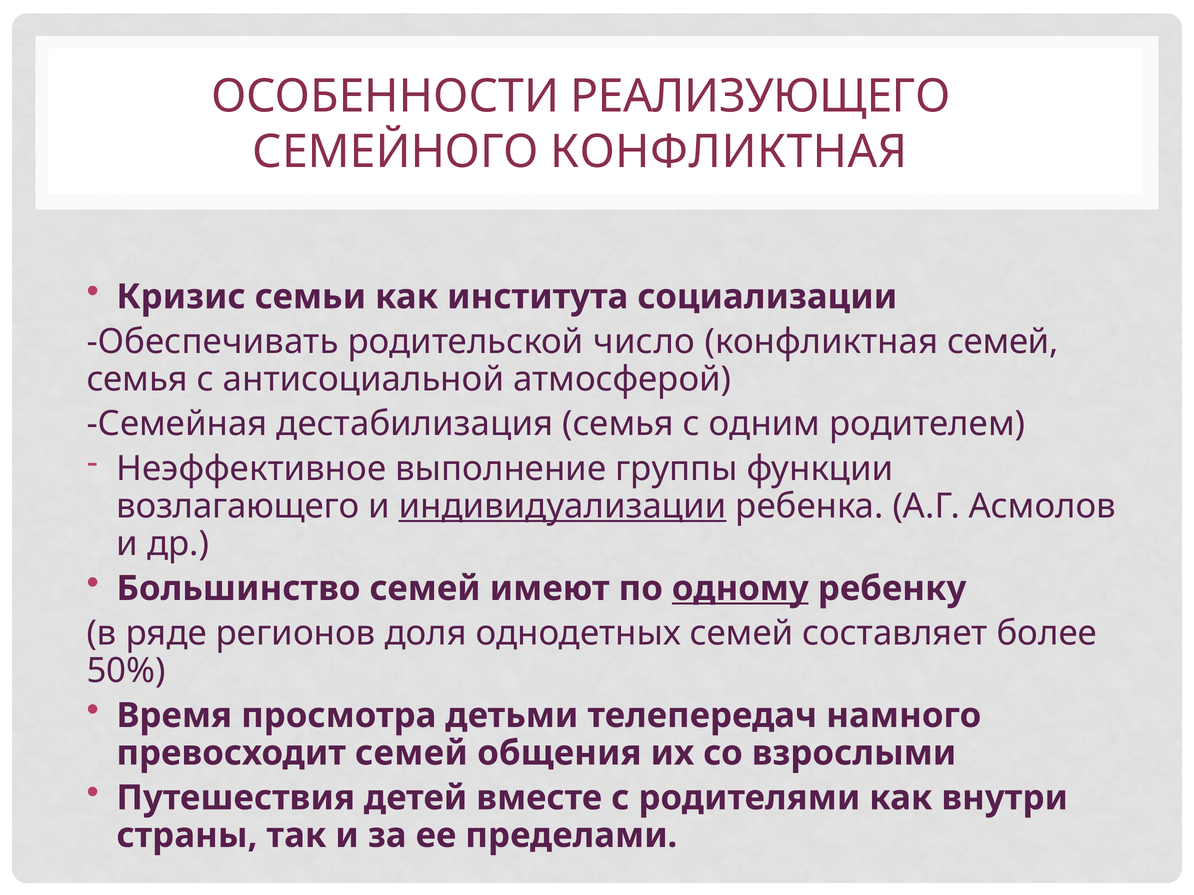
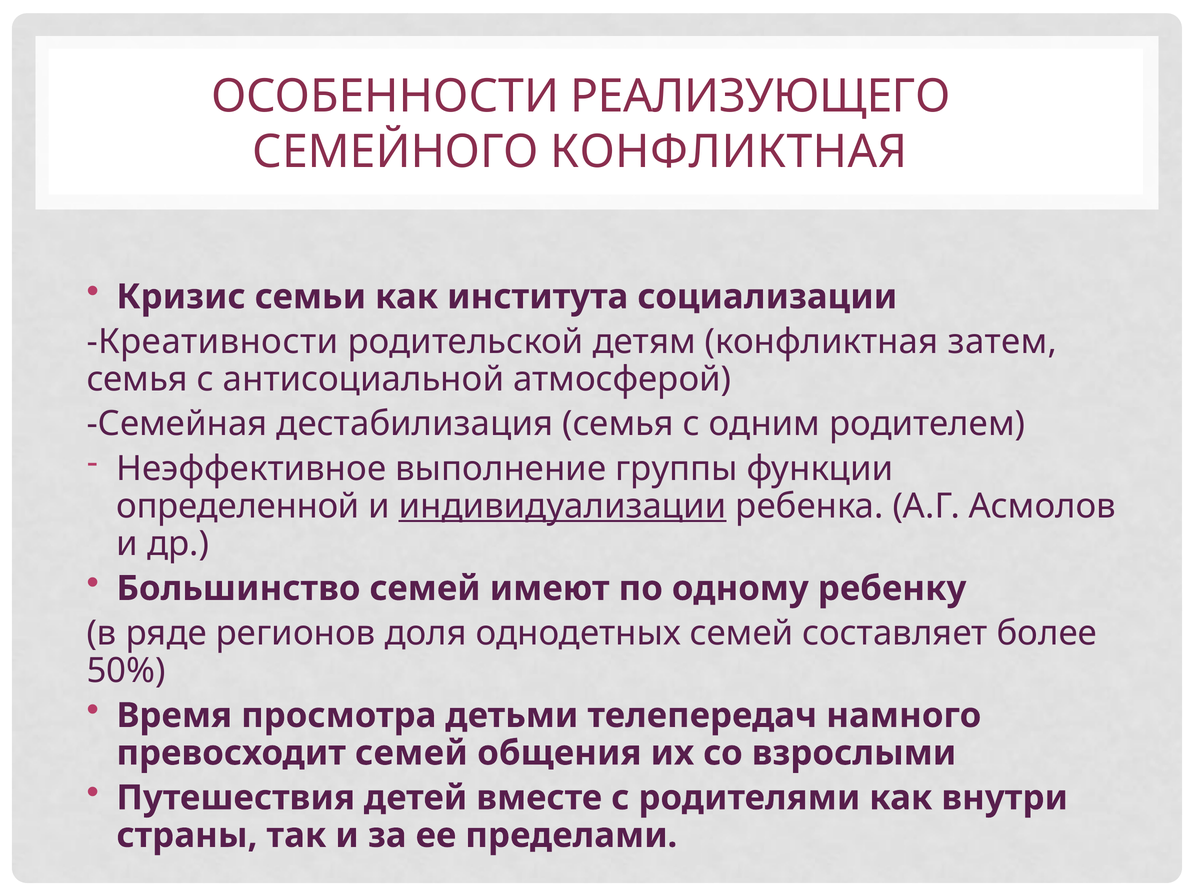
Обеспечивать: Обеспечивать -> Креативности (212, 342)
число: число -> детям (644, 342)
конфликтная семей: семей -> затем (1002, 342)
возлагающего: возлагающего -> определенной (238, 506)
одному underline: present -> none (740, 589)
